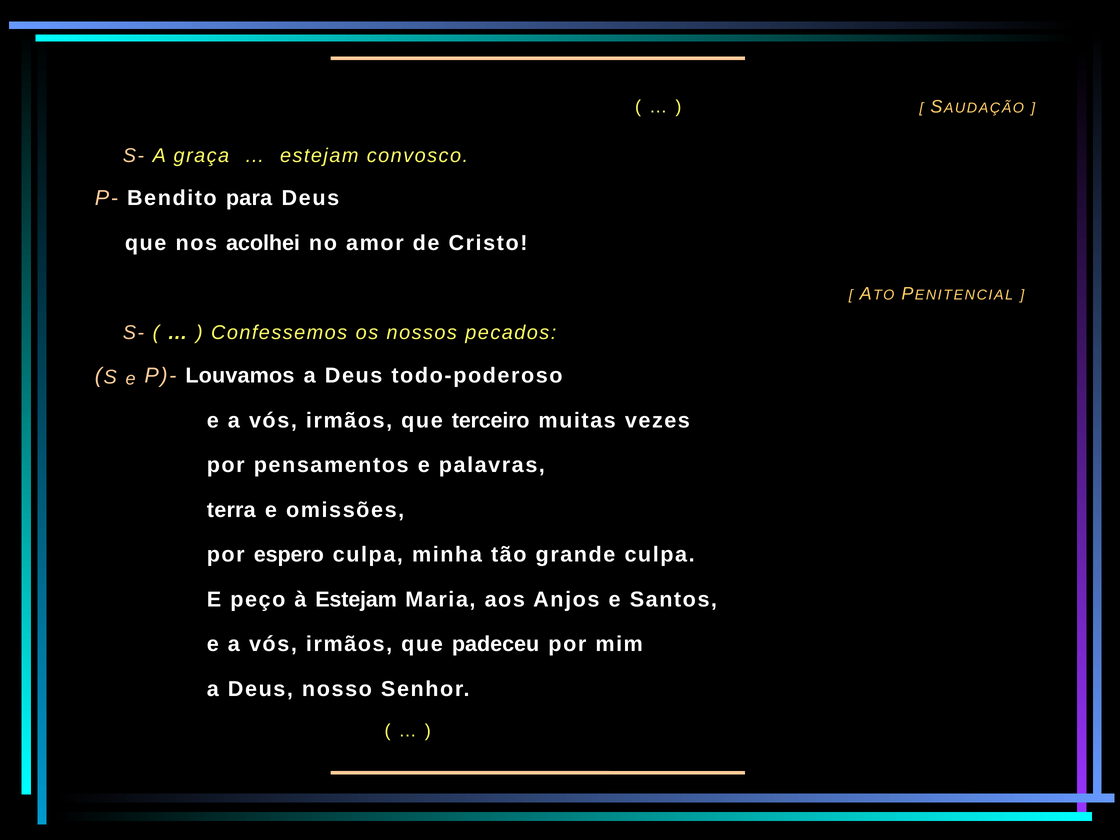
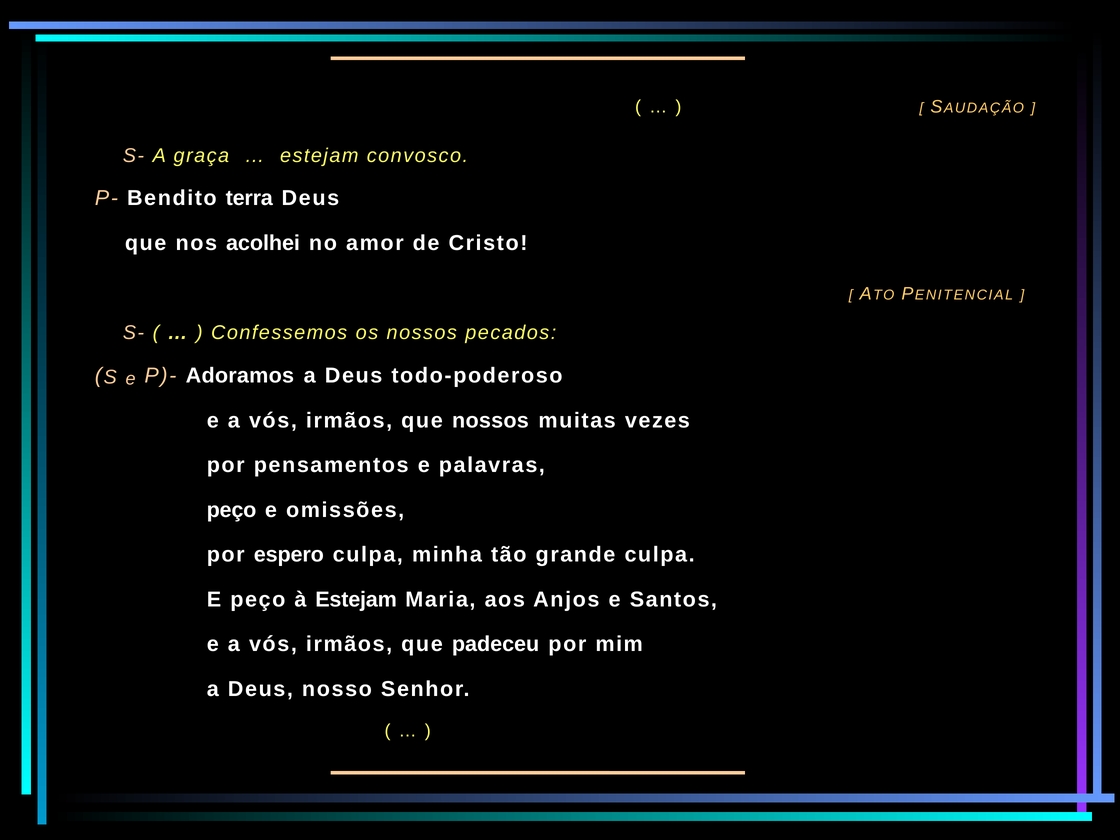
para: para -> terra (249, 198)
Louvamos: Louvamos -> Adoramos (240, 376)
que terceiro: terceiro -> nossos (490, 420)
terra: terra -> peço (232, 510)
